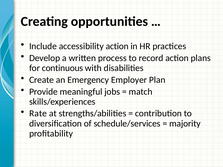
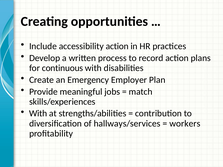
Rate: Rate -> With (38, 114)
schedule/services: schedule/services -> hallways/services (127, 124)
majority: majority -> workers (185, 124)
